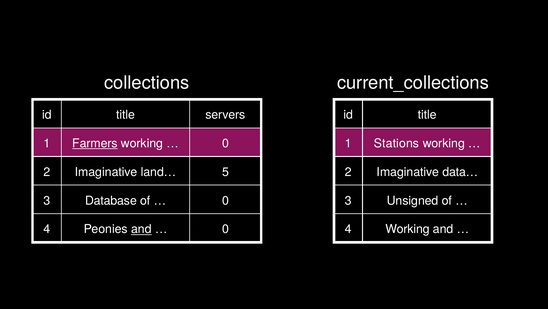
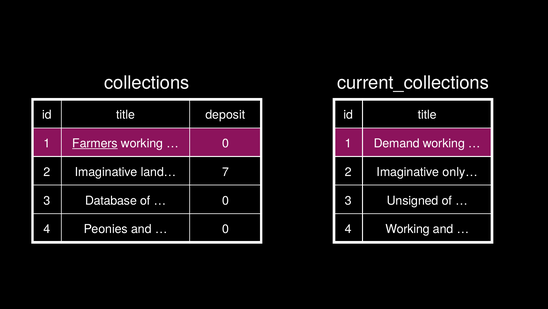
servers: servers -> deposit (225, 115)
Stations: Stations -> Demand (397, 143)
5: 5 -> 7 (225, 172)
data…: data… -> only… (460, 172)
and underline: present -> none (141, 229)
